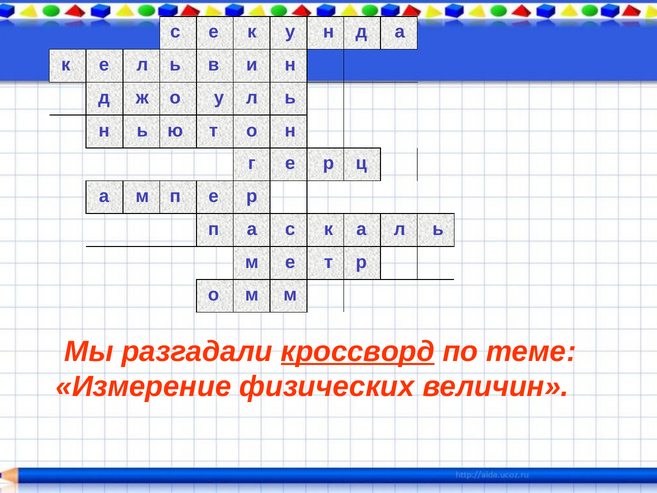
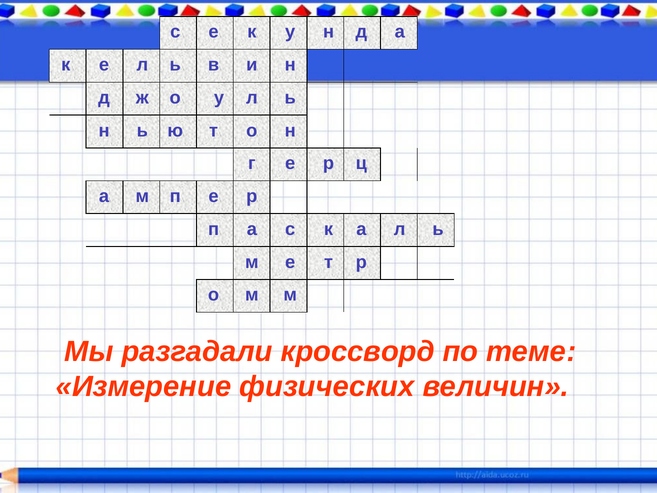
кроссворд underline: present -> none (358, 351)
